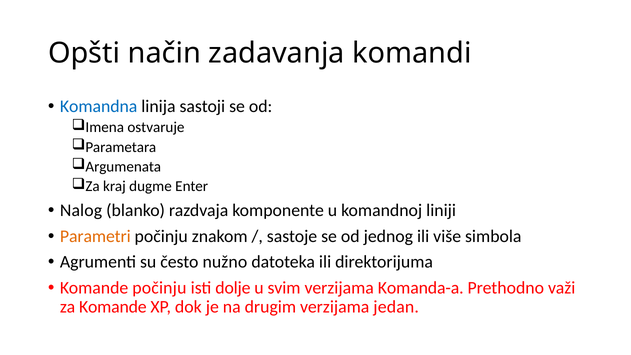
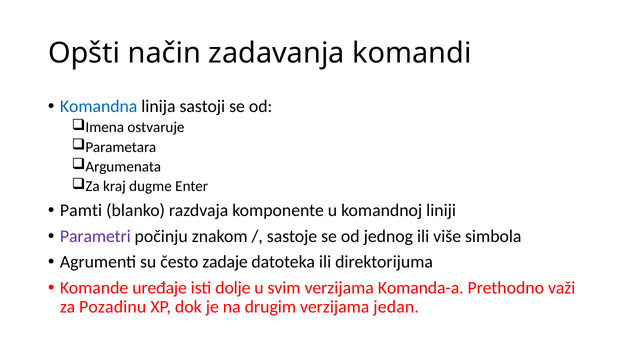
Nalog: Nalog -> Pamti (81, 211)
Parametri colour: orange -> purple (95, 236)
nužno: nužno -> zadaje (225, 262)
Komande počinju: počinju -> uređaje (160, 288)
za Komande: Komande -> Pozadinu (113, 307)
